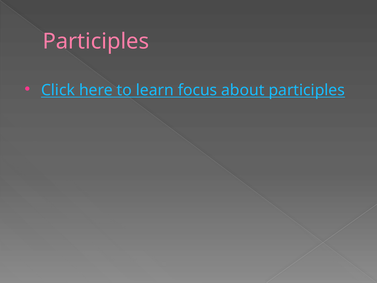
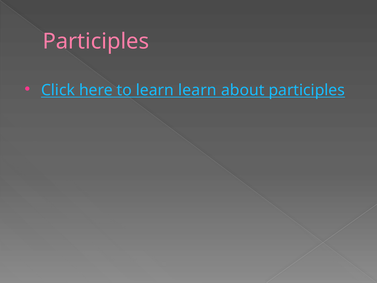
learn focus: focus -> learn (197, 90)
